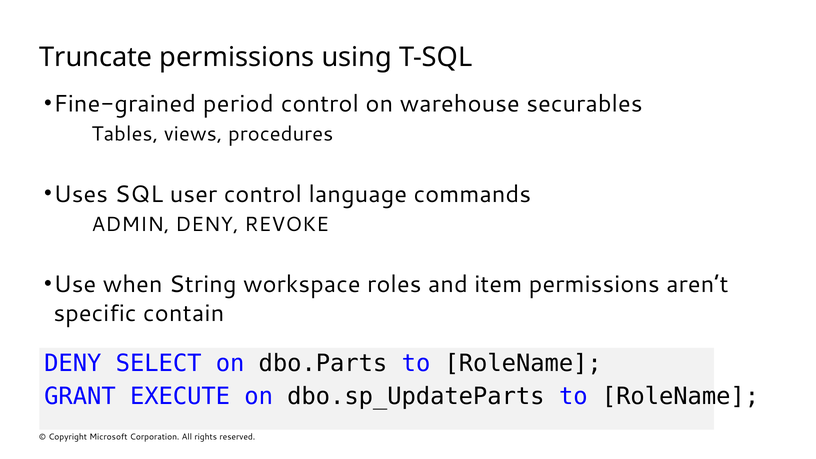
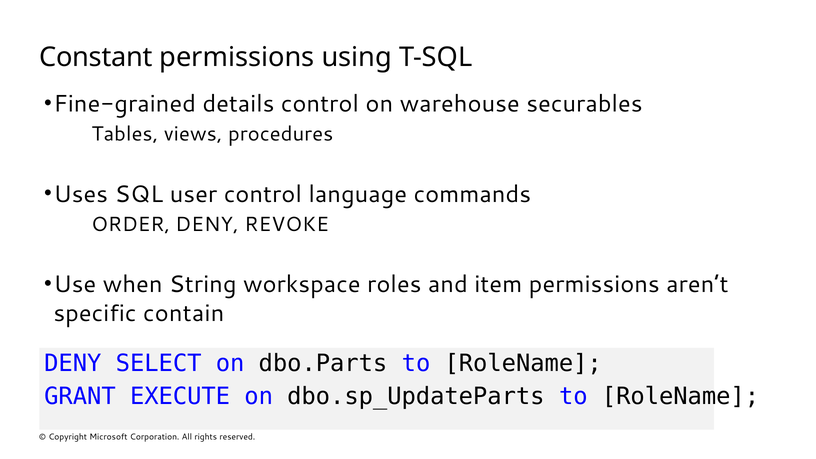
Truncate: Truncate -> Constant (96, 57)
period: period -> details (238, 104)
ADMIN: ADMIN -> ORDER (131, 225)
